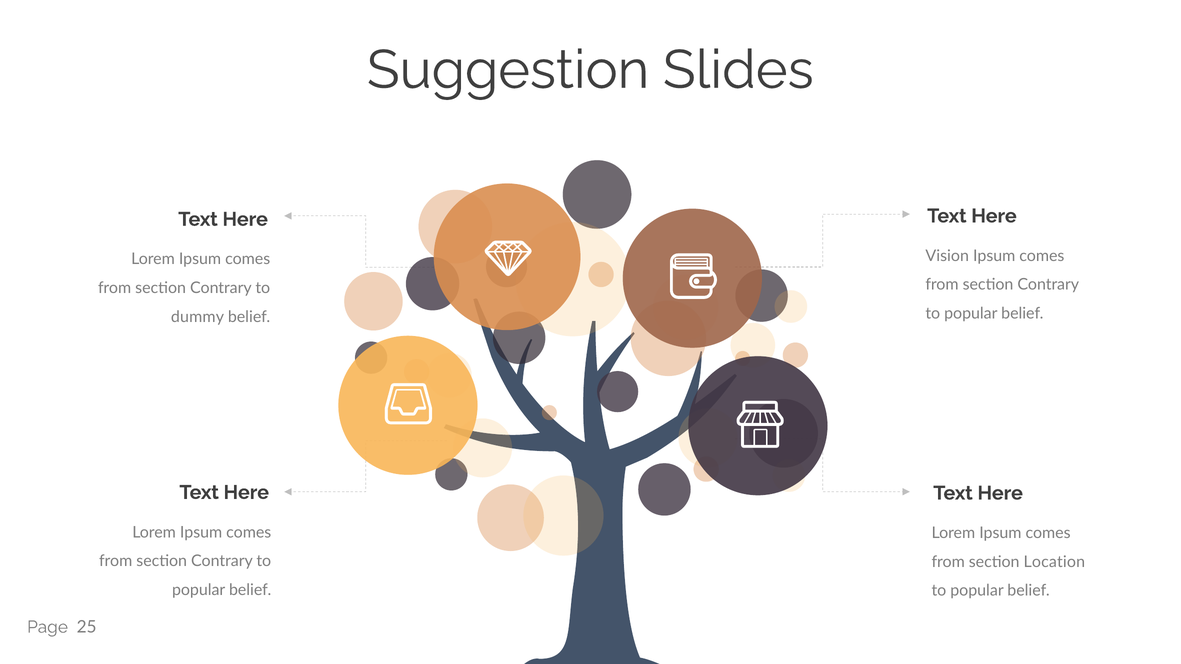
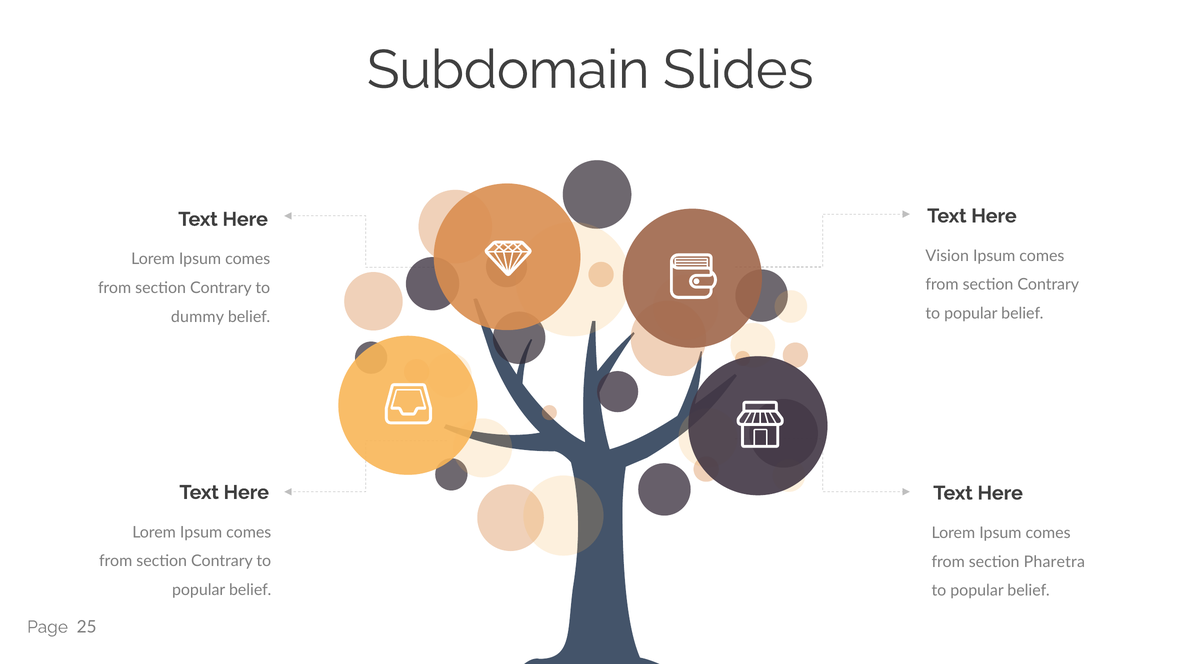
Suggestion: Suggestion -> Subdomain (508, 70)
Location: Location -> Pharetra (1054, 562)
